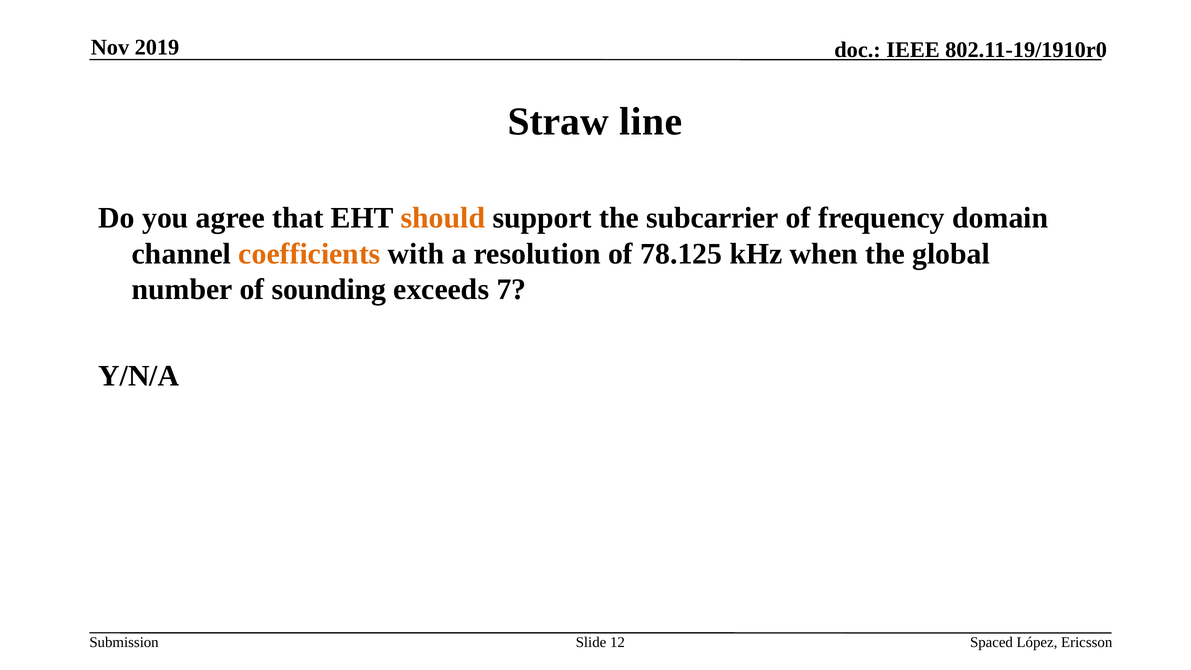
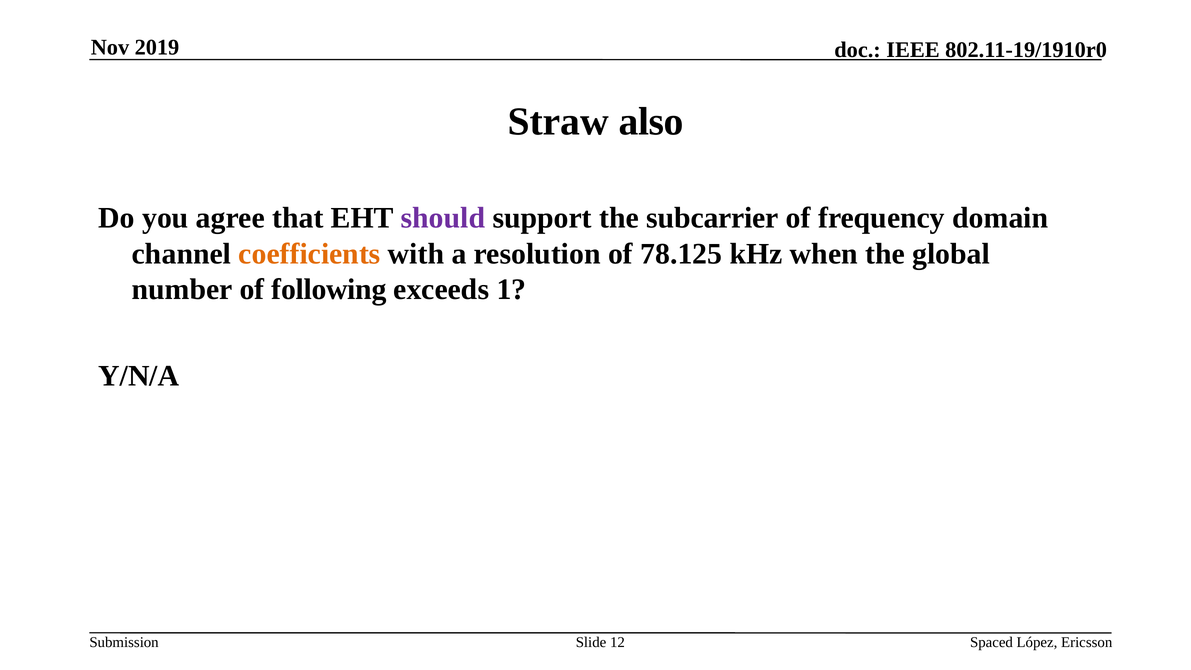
line: line -> also (651, 122)
should colour: orange -> purple (443, 218)
sounding: sounding -> following (329, 289)
7: 7 -> 1 (511, 289)
